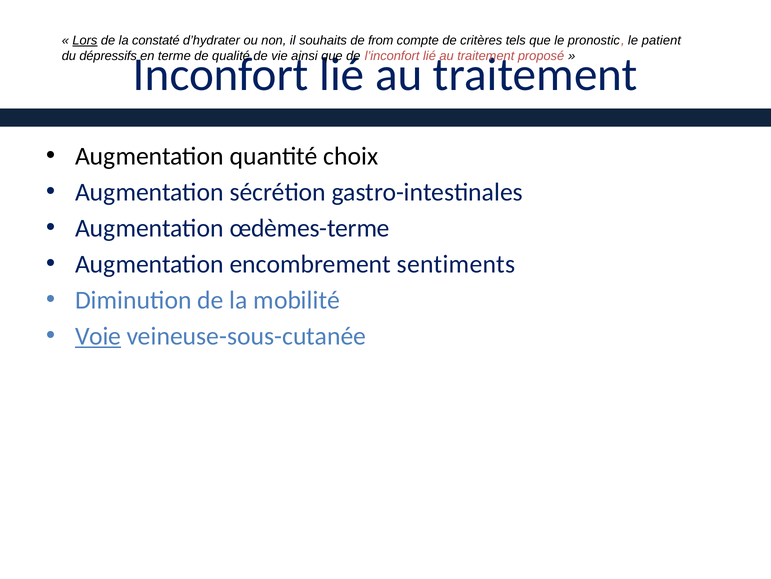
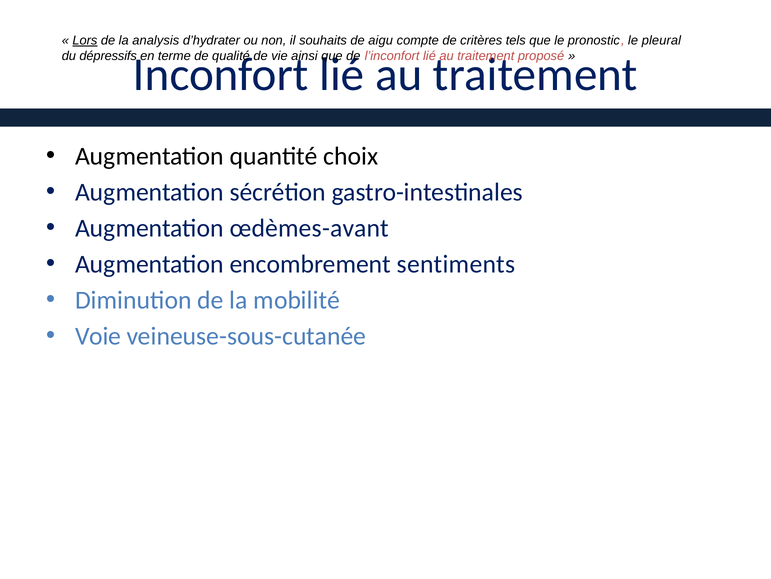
constaté: constaté -> analysis (156, 40)
from: from -> aigu (381, 40)
patient: patient -> pleural (661, 40)
œdèmes-terme: œdèmes-terme -> œdèmes-avant (309, 228)
Voie underline: present -> none (98, 336)
